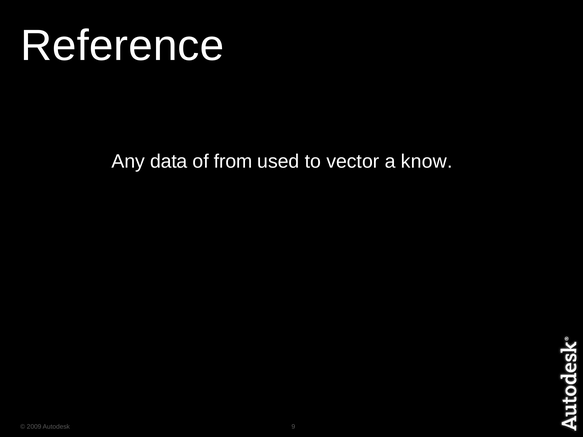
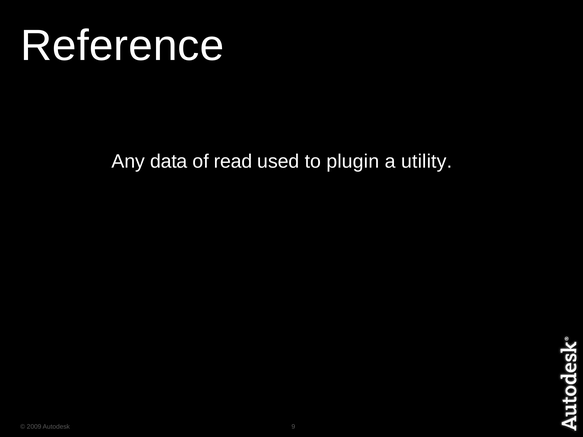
from: from -> read (233, 162)
vector: vector -> plugin (353, 162)
know: know -> utility (427, 162)
